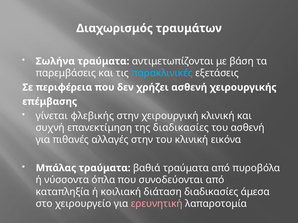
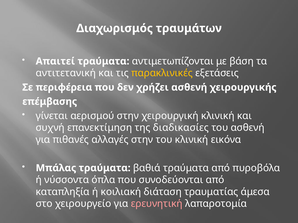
Σωλήνα: Σωλήνα -> Απαιτεί (55, 61)
παρεμβάσεις: παρεμβάσεις -> αντιτετανική (66, 73)
παρακλινικές colour: light blue -> yellow (162, 73)
φλεβικής: φλεβικής -> αερισμού (92, 116)
διάταση διαδικασίες: διαδικασίες -> τραυματίας (211, 192)
